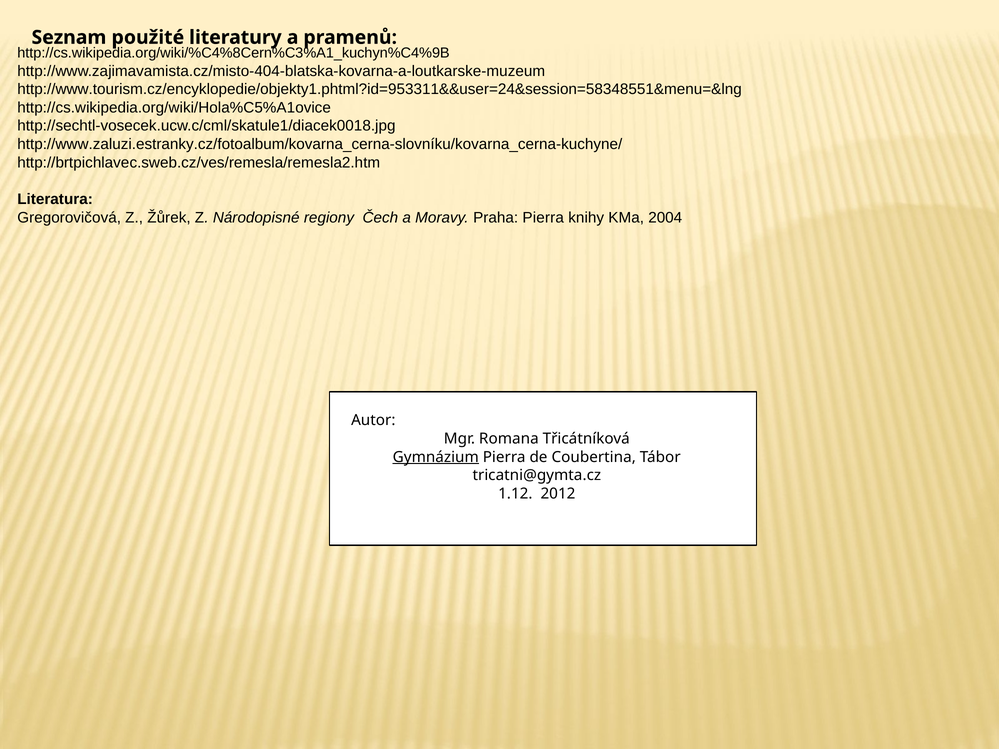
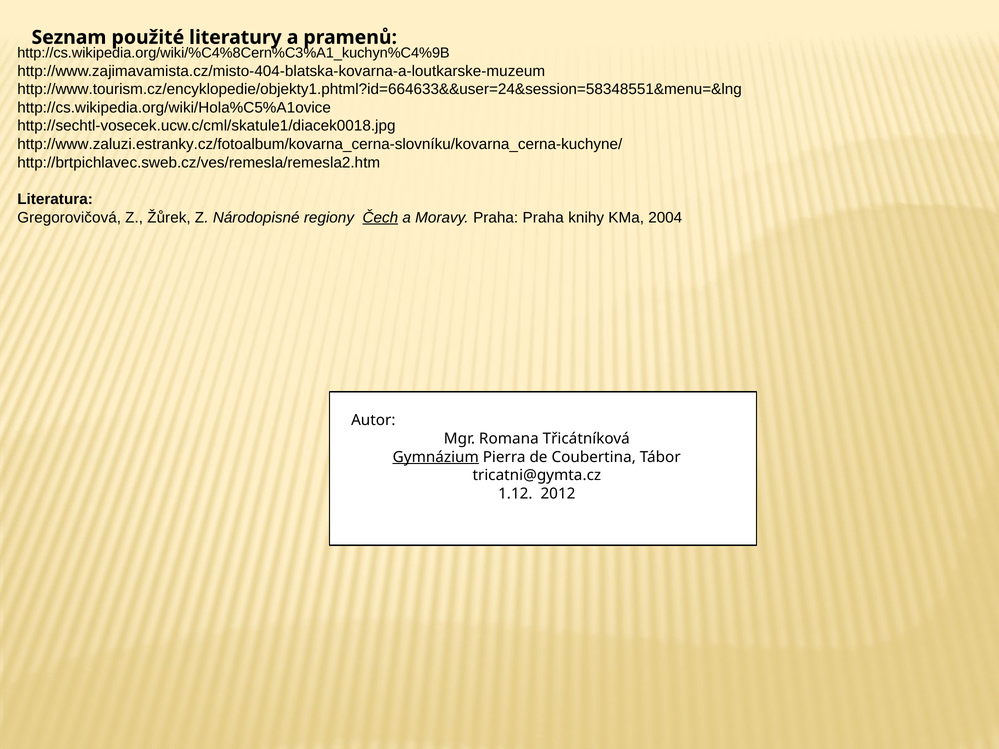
http://www.tourism.cz/encyklopedie/objekty1.phtml?id=953311&&user=24&session=58348551&menu=&lng: http://www.tourism.cz/encyklopedie/objekty1.phtml?id=953311&&user=24&session=58348551&menu=&lng -> http://www.tourism.cz/encyklopedie/objekty1.phtml?id=664633&&user=24&session=58348551&menu=&lng (380, 89)
Čech underline: none -> present (380, 218)
Praha Pierra: Pierra -> Praha (543, 218)
